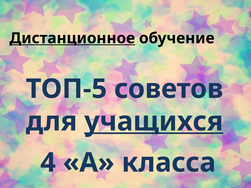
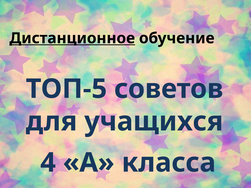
учащихся underline: present -> none (154, 122)
